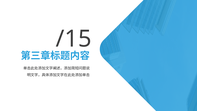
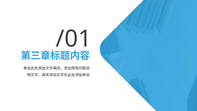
/15: /15 -> /01 (74, 39)
